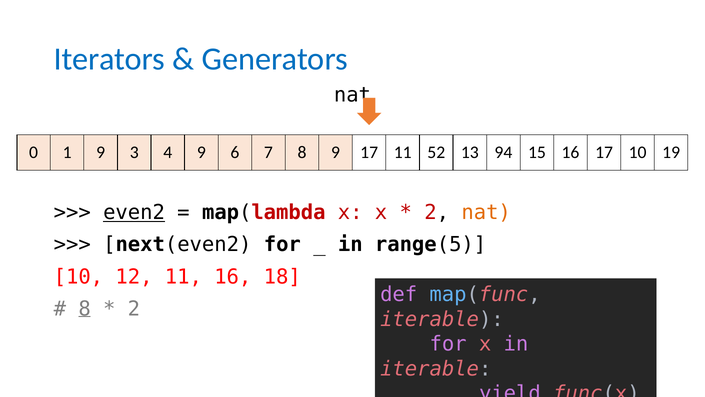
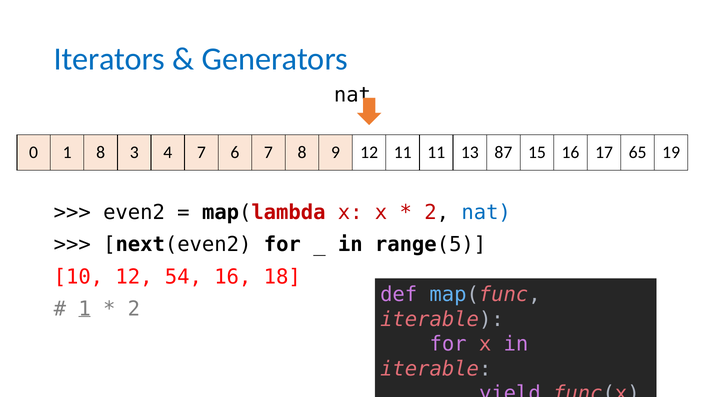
1 9: 9 -> 8 (101, 152)
4 9: 9 -> 7 (201, 152)
9 17: 17 -> 12 (369, 152)
11 52: 52 -> 11 (436, 152)
94: 94 -> 87 (503, 152)
17 10: 10 -> 65 (638, 152)
even2 underline: present -> none (134, 212)
nat colour: orange -> blue (486, 212)
12 11: 11 -> 54 (183, 276)
8: 8 -> 1 (85, 308)
